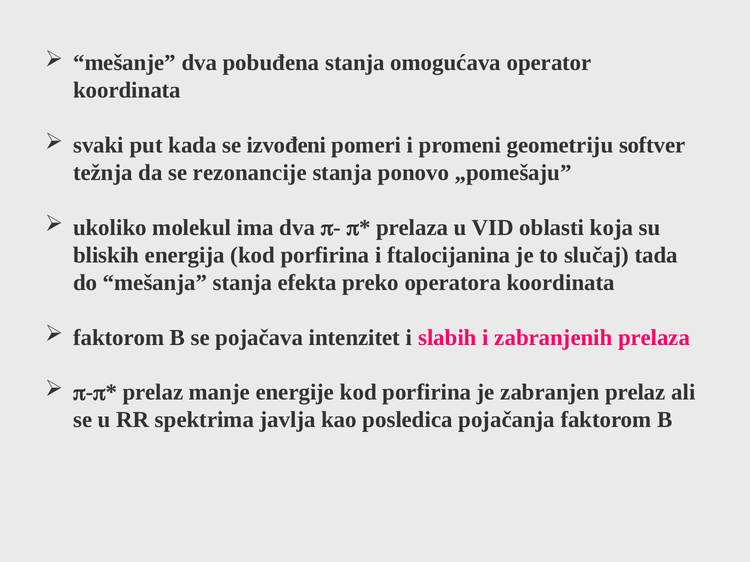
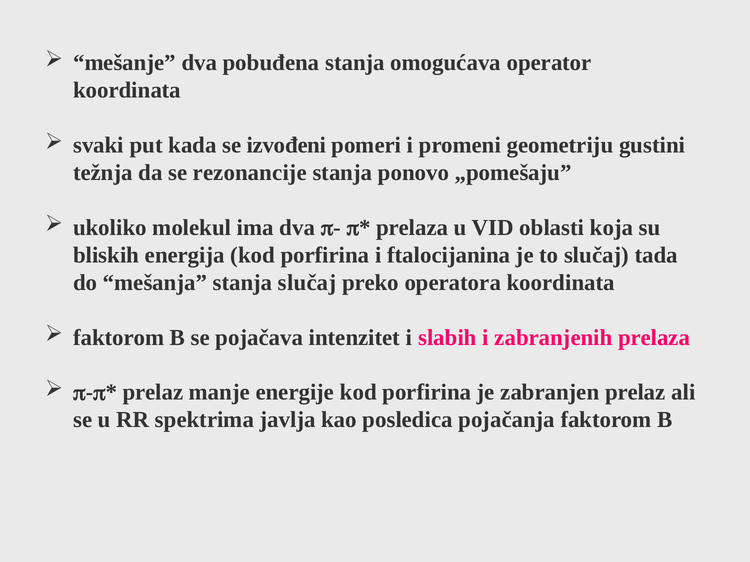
softver: softver -> gustini (652, 145)
stanja efekta: efekta -> slučaj (307, 283)
